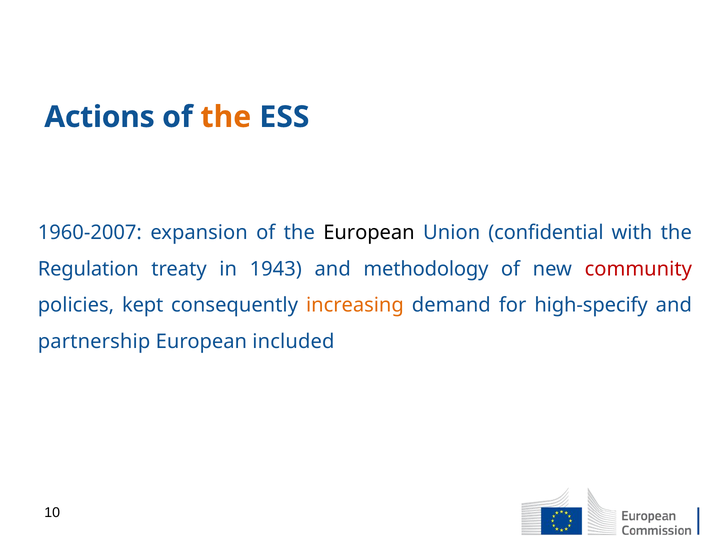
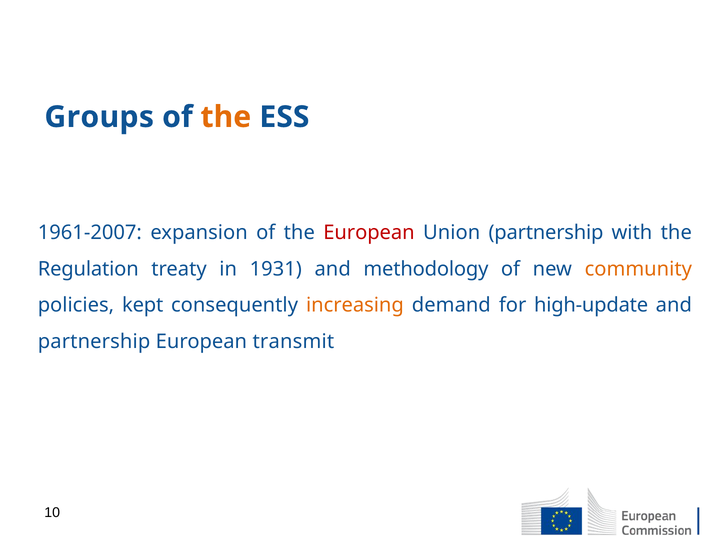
Actions: Actions -> Groups (99, 117)
1960-2007: 1960-2007 -> 1961-2007 (90, 233)
European colour: black -> red (369, 233)
Union confidential: confidential -> partnership (546, 233)
1943: 1943 -> 1931 (276, 269)
community colour: red -> orange (638, 269)
high-specify: high-specify -> high-update (591, 305)
included: included -> transmit (293, 341)
